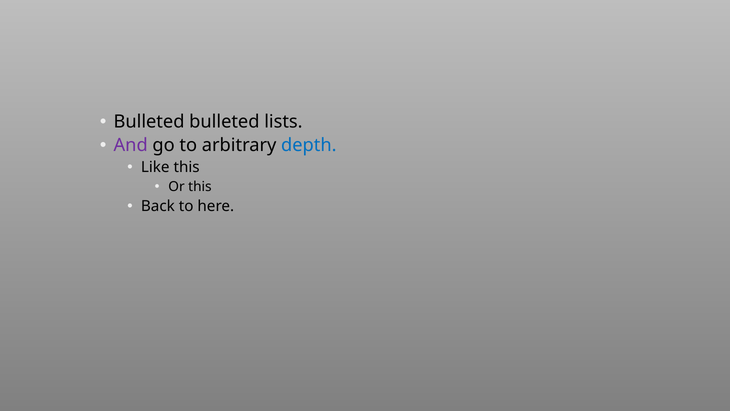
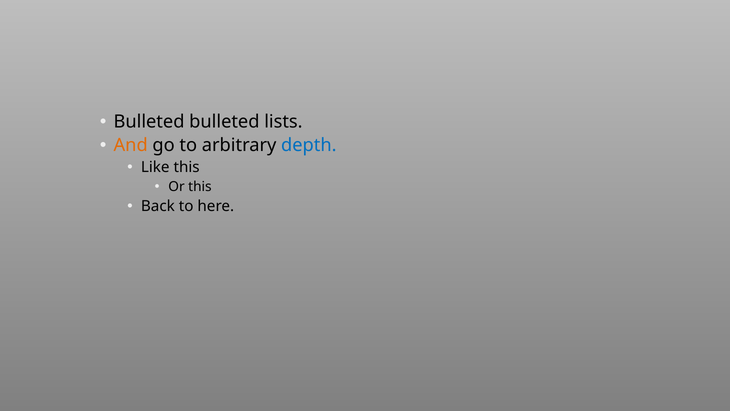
And colour: purple -> orange (131, 145)
